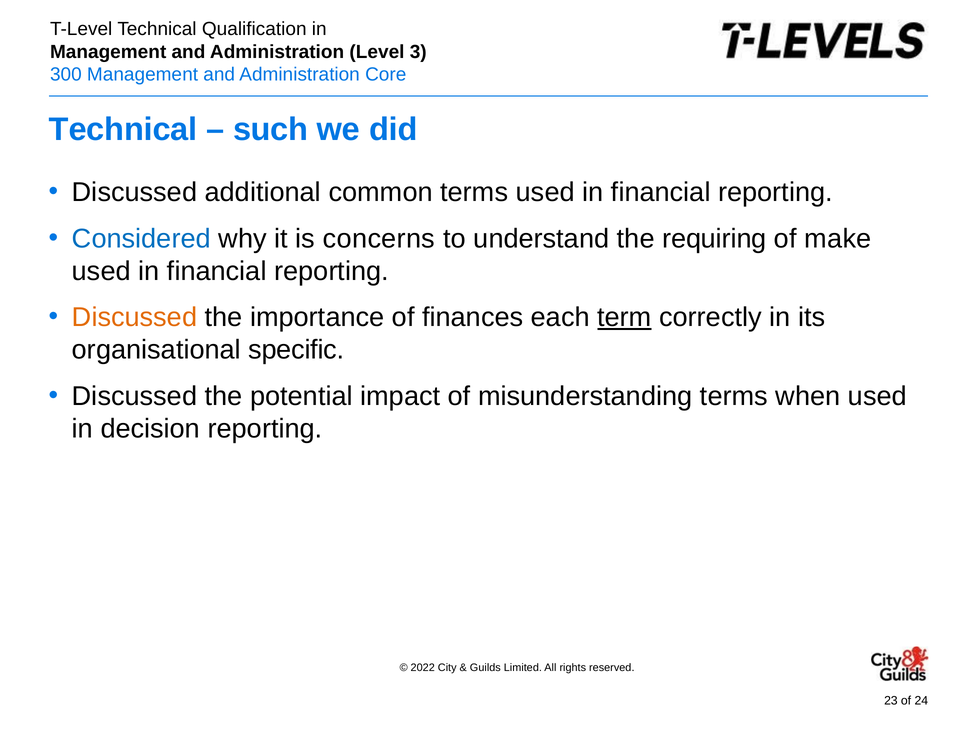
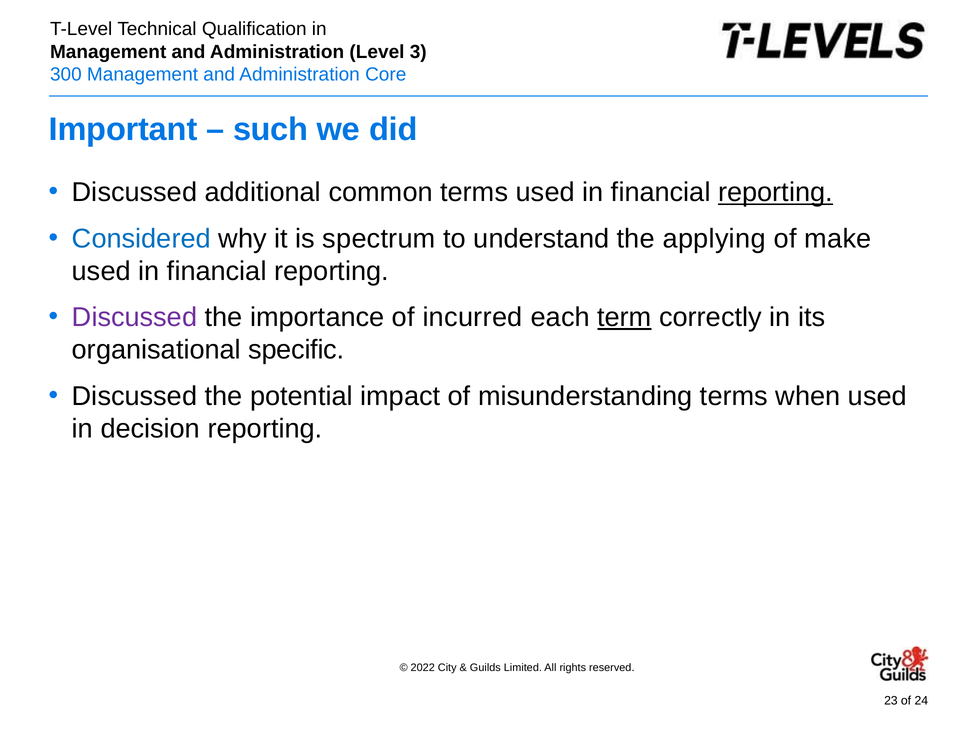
Technical: Technical -> Important (123, 130)
reporting underline: none -> present (775, 192)
concerns: concerns -> spectrum (379, 239)
requiring: requiring -> applying (714, 239)
Discussed colour: orange -> purple (135, 317)
finances: finances -> incurred (473, 317)
